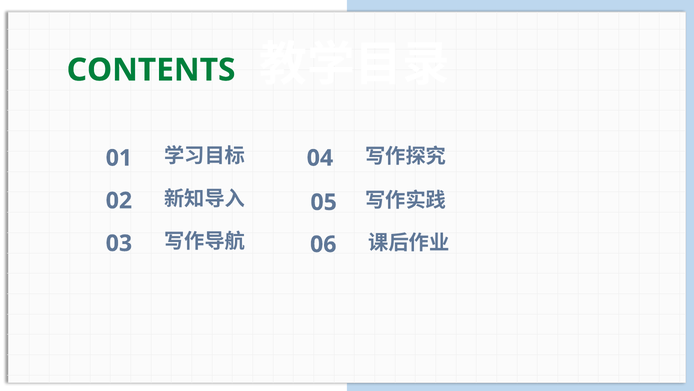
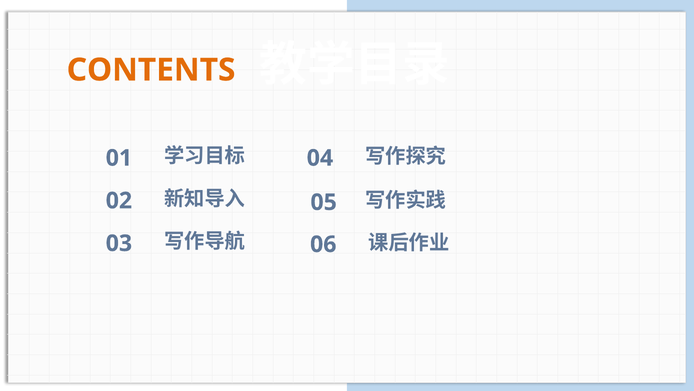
CONTENTS colour: green -> orange (151, 70)
